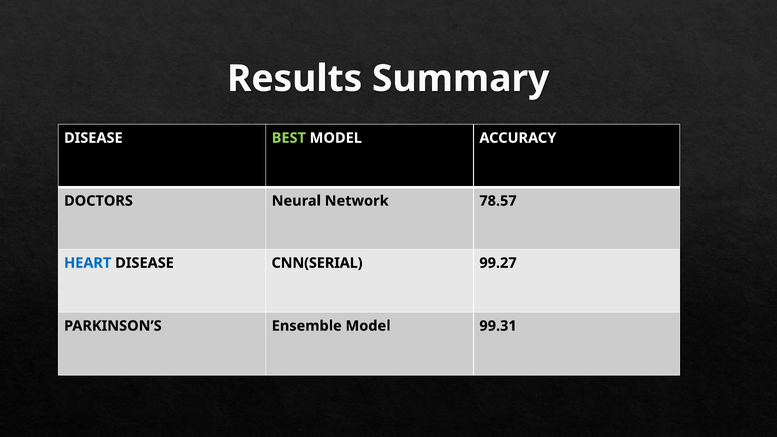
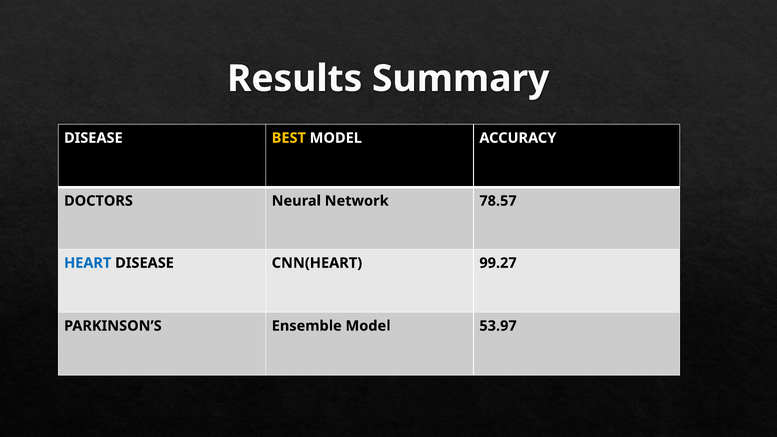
BEST colour: light green -> yellow (289, 138)
CNN(SERIAL: CNN(SERIAL -> CNN(HEART (317, 263)
99.31: 99.31 -> 53.97 (498, 326)
